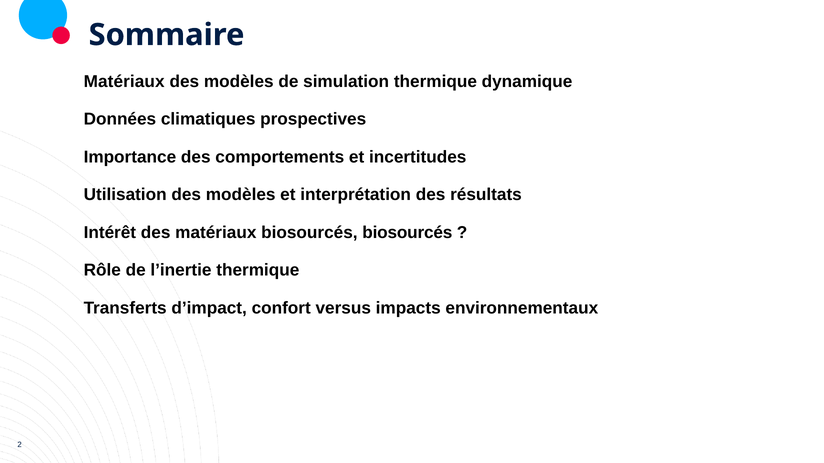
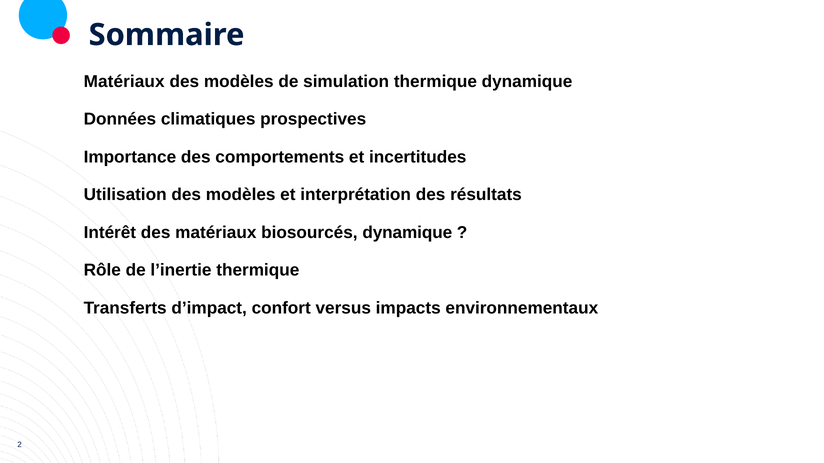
biosourcés biosourcés: biosourcés -> dynamique (407, 233)
